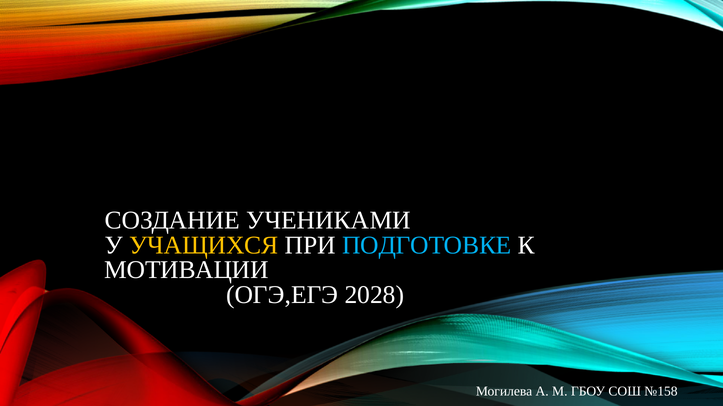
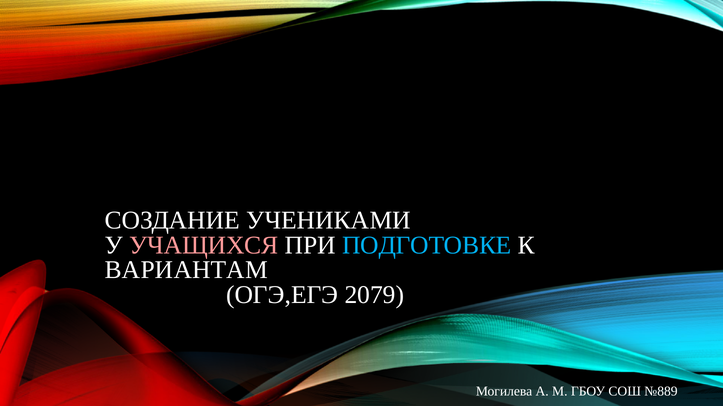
УЧАЩИХСЯ colour: yellow -> pink (204, 246)
МОТИВАЦИИ: МОТИВАЦИИ -> ВАРИАНТАМ (186, 271)
2028: 2028 -> 2079 (374, 295)
№158: №158 -> №889 (661, 392)
